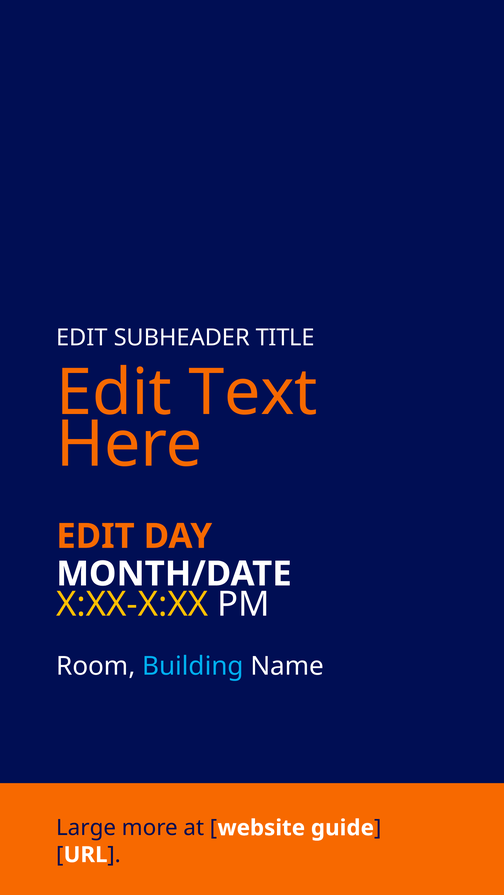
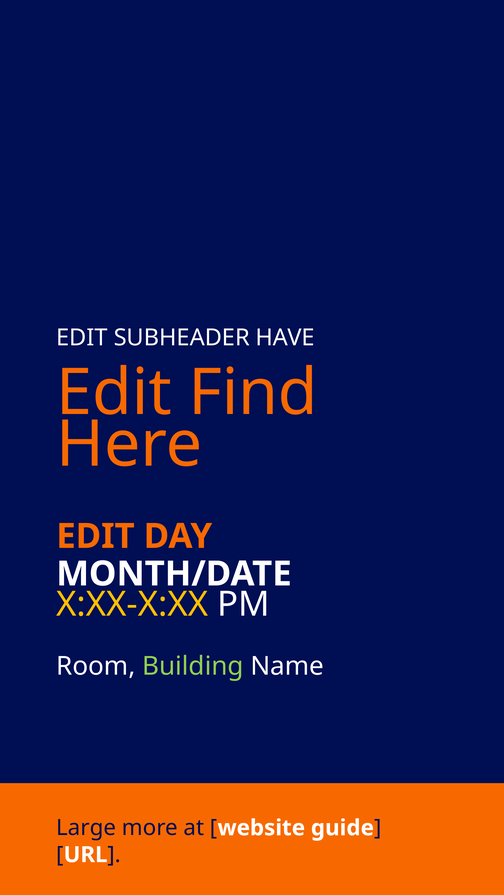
TITLE: TITLE -> HAVE (285, 338)
Text: Text -> Find (253, 393)
Building colour: light blue -> light green (193, 666)
